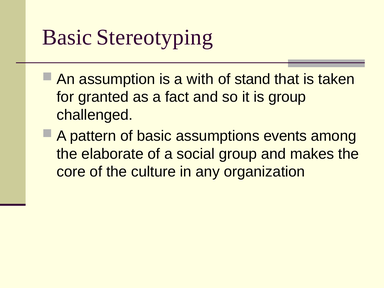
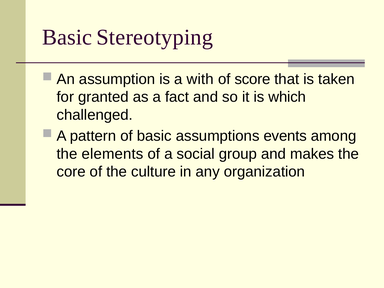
stand: stand -> score (252, 79)
is group: group -> which (287, 97)
elaborate: elaborate -> elements (112, 154)
